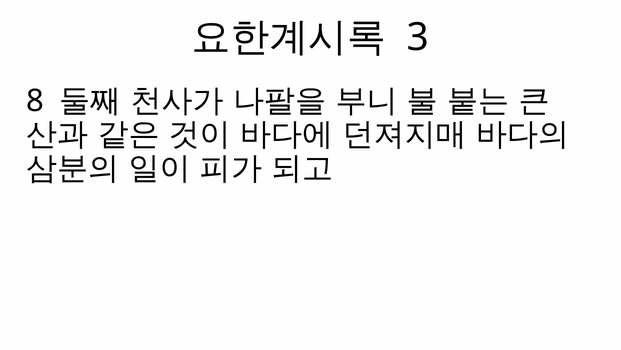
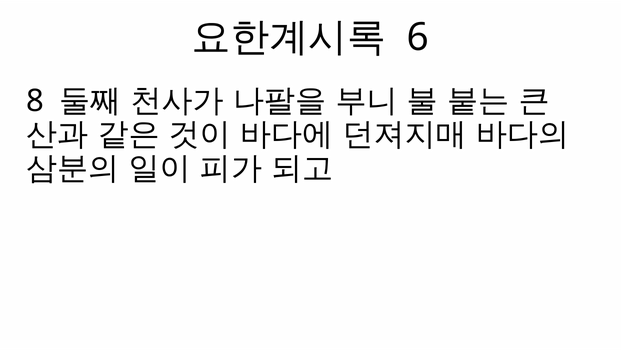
3: 3 -> 6 (418, 37)
